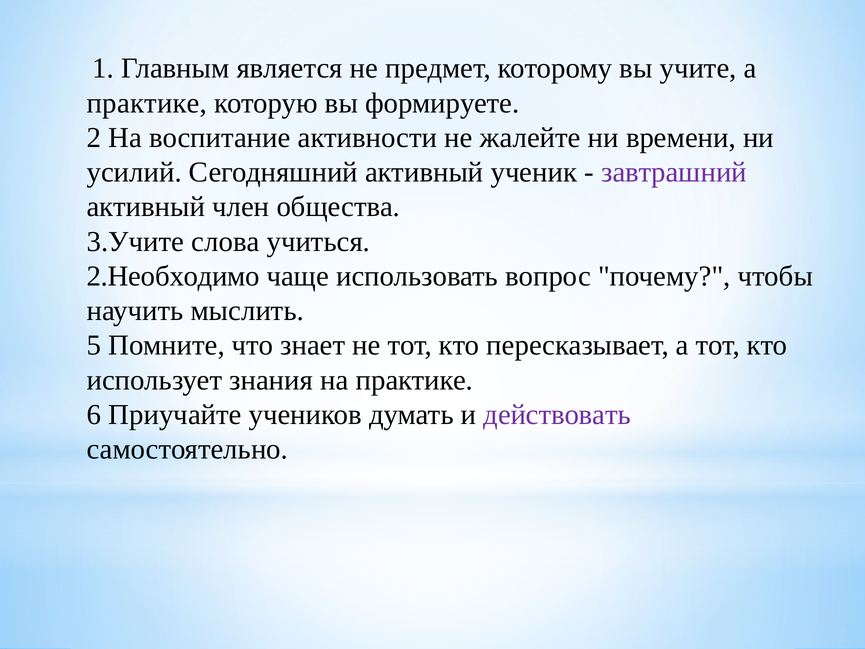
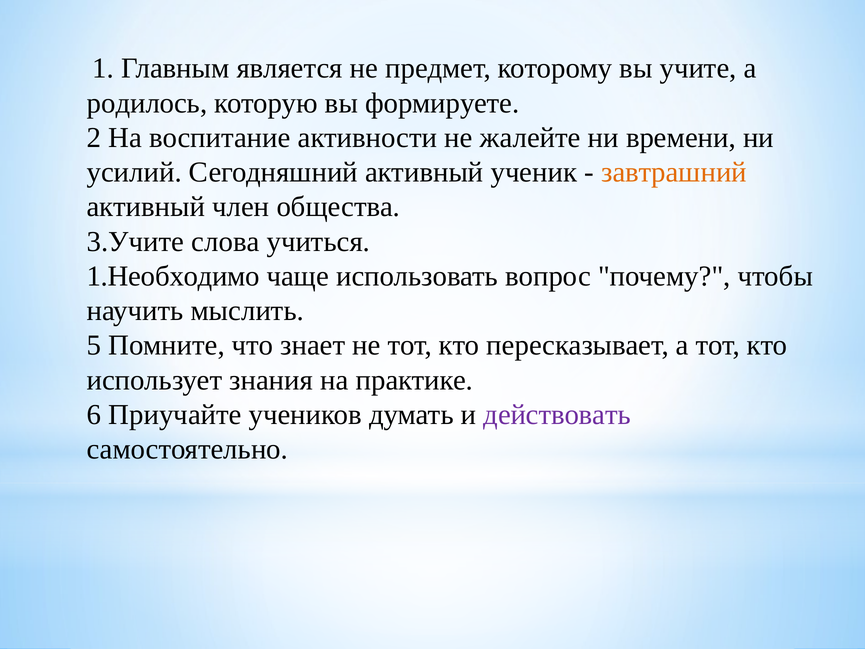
практике: практике -> родилось (147, 103)
завтрашний colour: purple -> orange (674, 172)
2.Необходимо: 2.Необходимо -> 1.Необходимо (173, 276)
